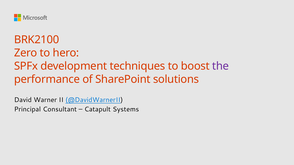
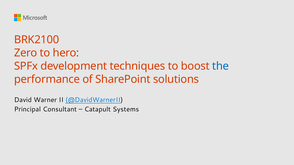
the colour: purple -> blue (221, 66)
